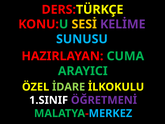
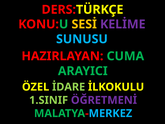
1.SINIF colour: white -> light green (49, 100)
